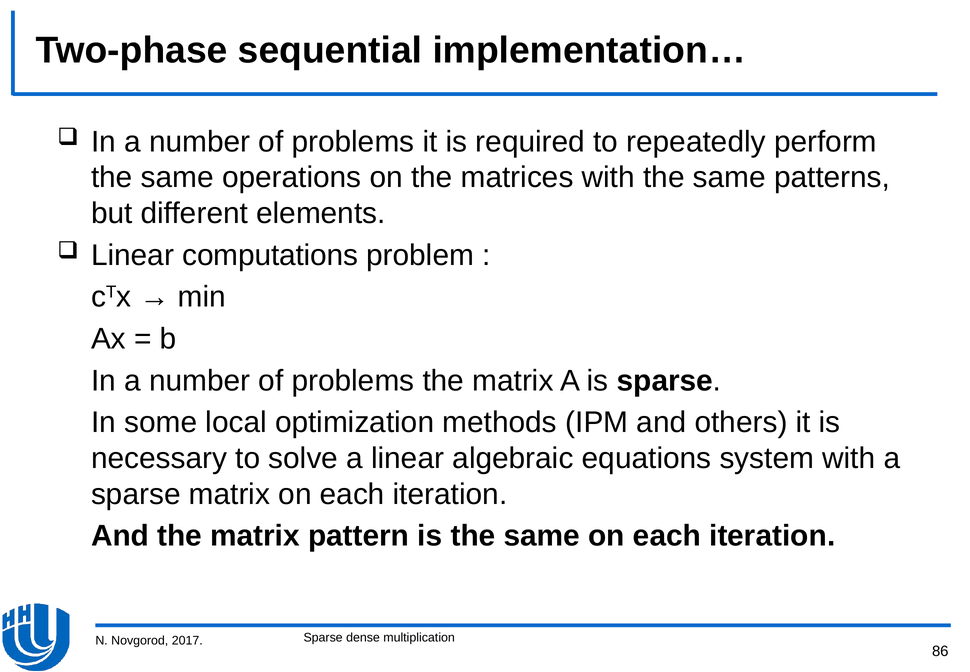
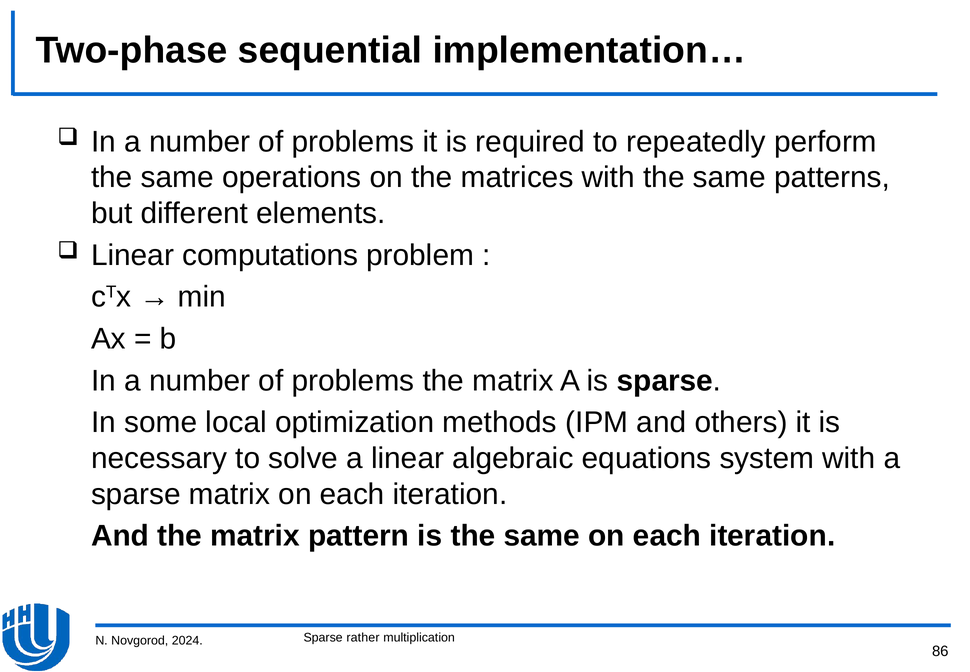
2017: 2017 -> 2024 (187, 640)
dense: dense -> rather (363, 637)
